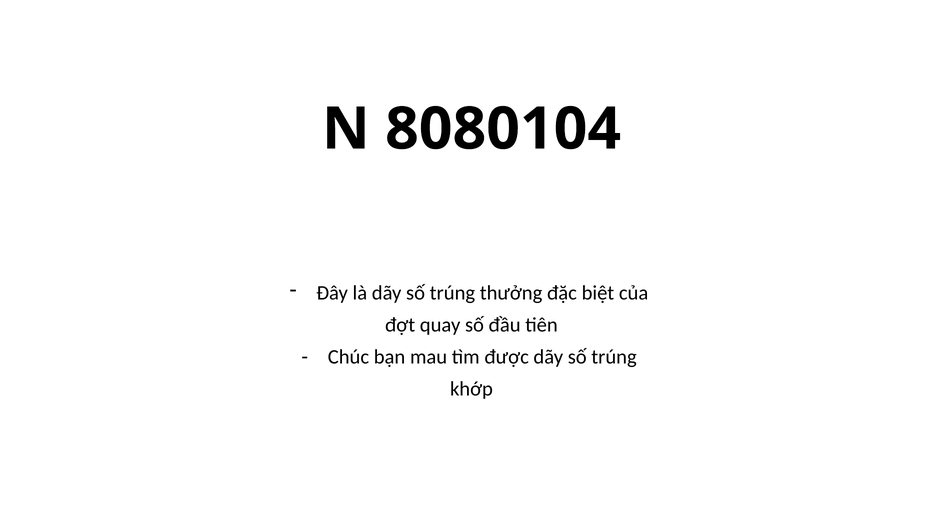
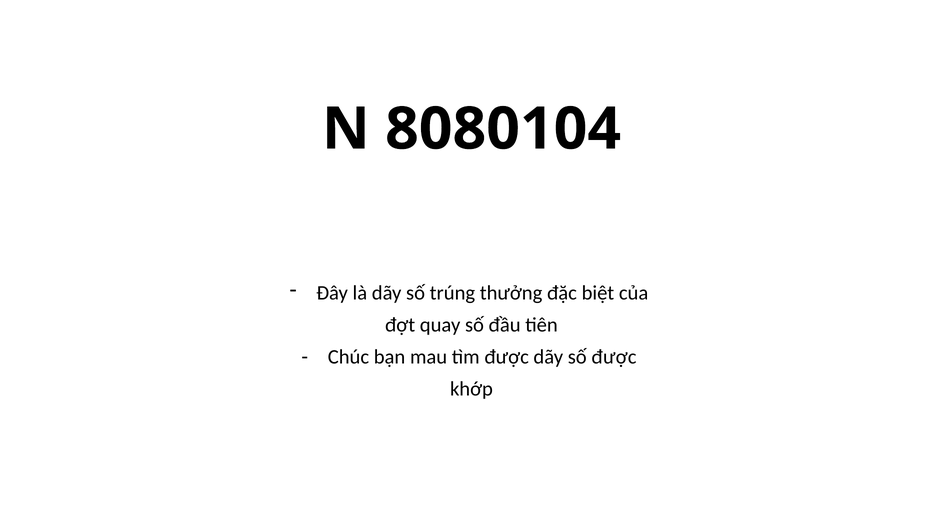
được dãy số trúng: trúng -> được (614, 357)
